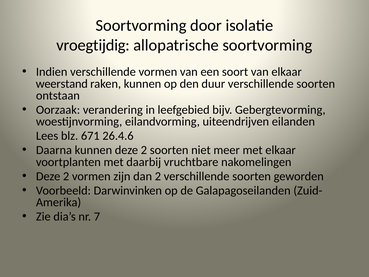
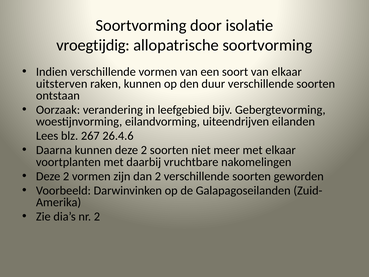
weerstand: weerstand -> uitsterven (62, 84)
671: 671 -> 267 (90, 136)
nr 7: 7 -> 2 (97, 216)
